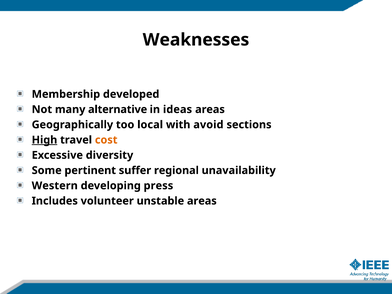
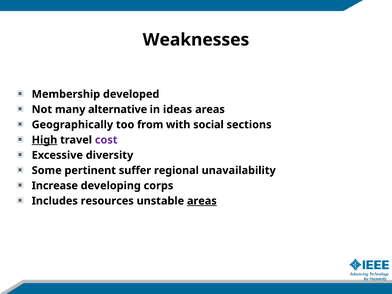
local: local -> from (150, 125)
avoid: avoid -> social (208, 125)
cost colour: orange -> purple (106, 140)
Western: Western -> Increase (55, 186)
press: press -> corps (158, 186)
volunteer: volunteer -> resources (107, 201)
areas underline: none -> present (202, 201)
